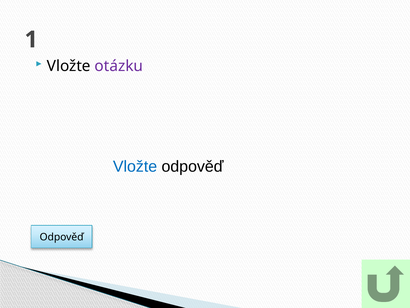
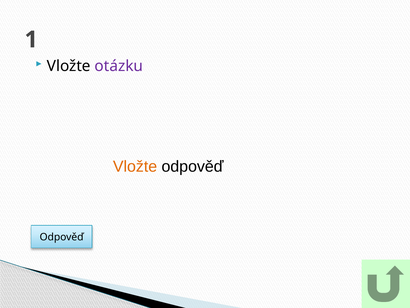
Vložte colour: blue -> orange (135, 166)
